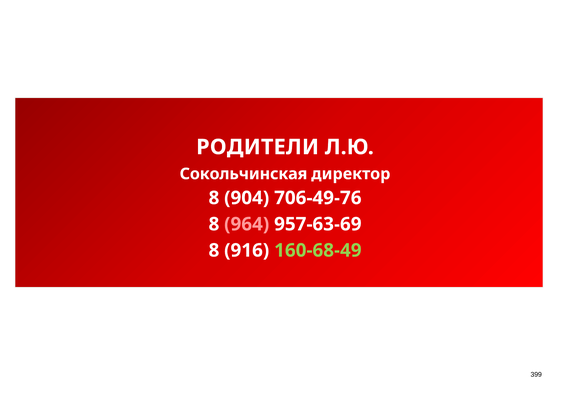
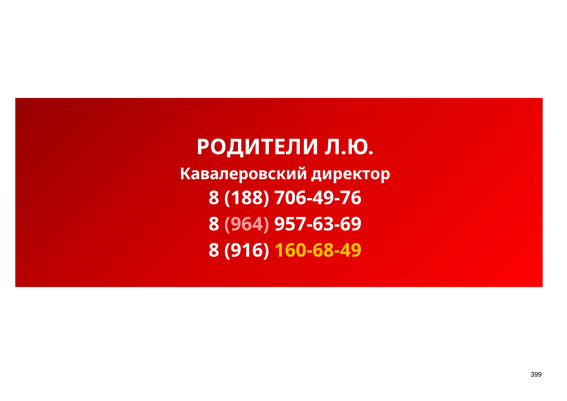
Сокольчинская: Сокольчинская -> Кавалеровский (243, 174)
904: 904 -> 188 (247, 198)
160-68-49 colour: light green -> yellow (318, 250)
